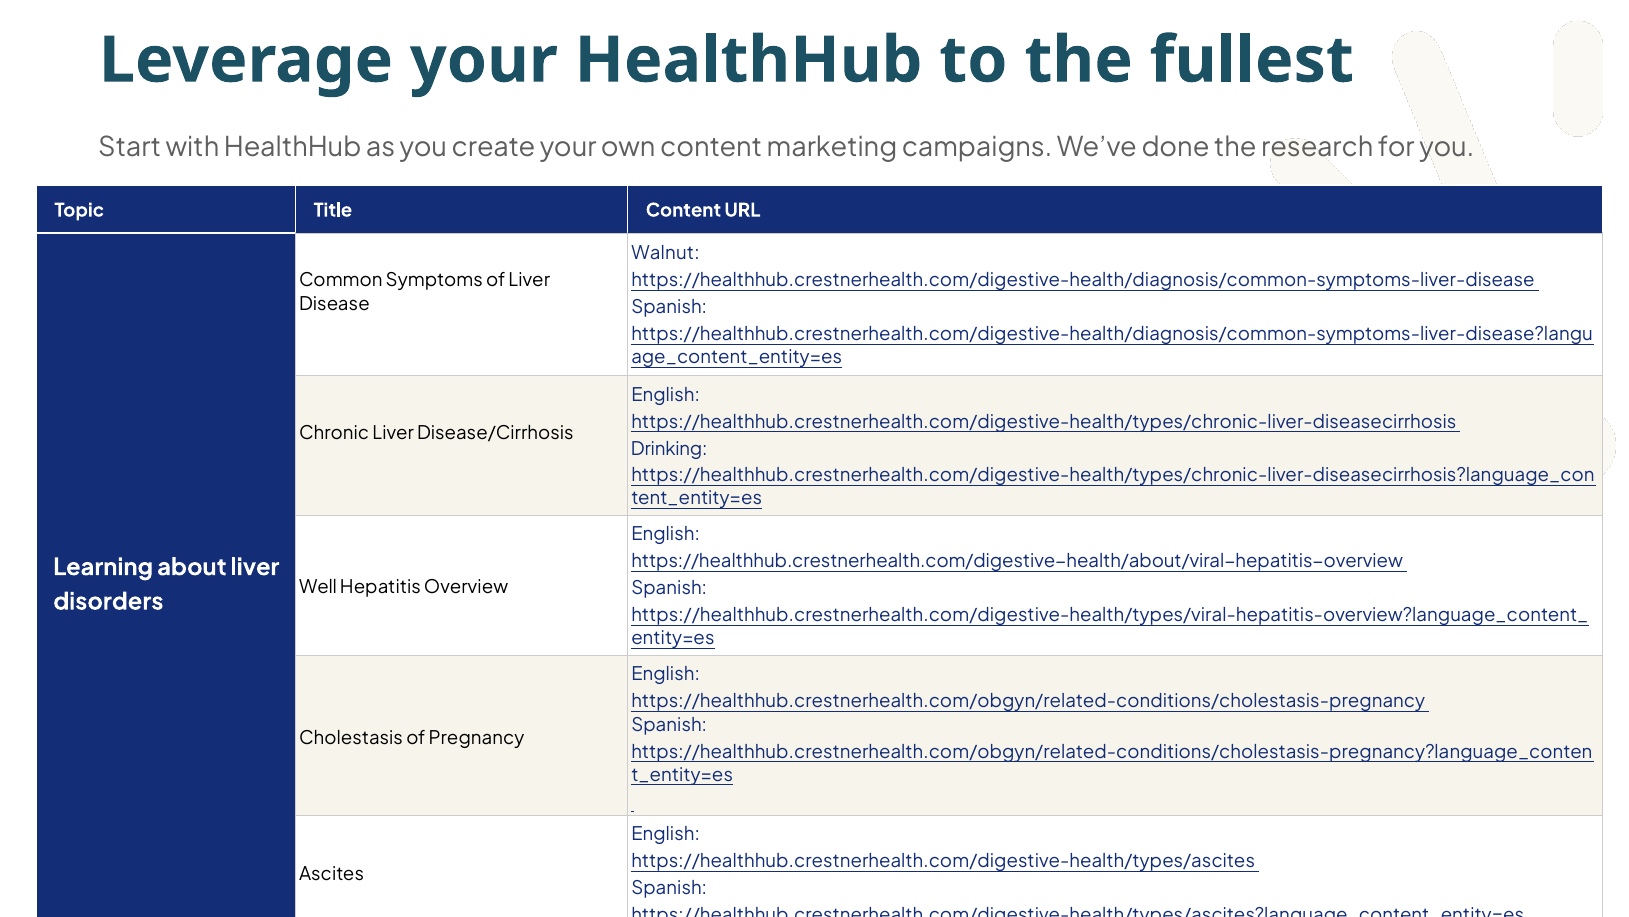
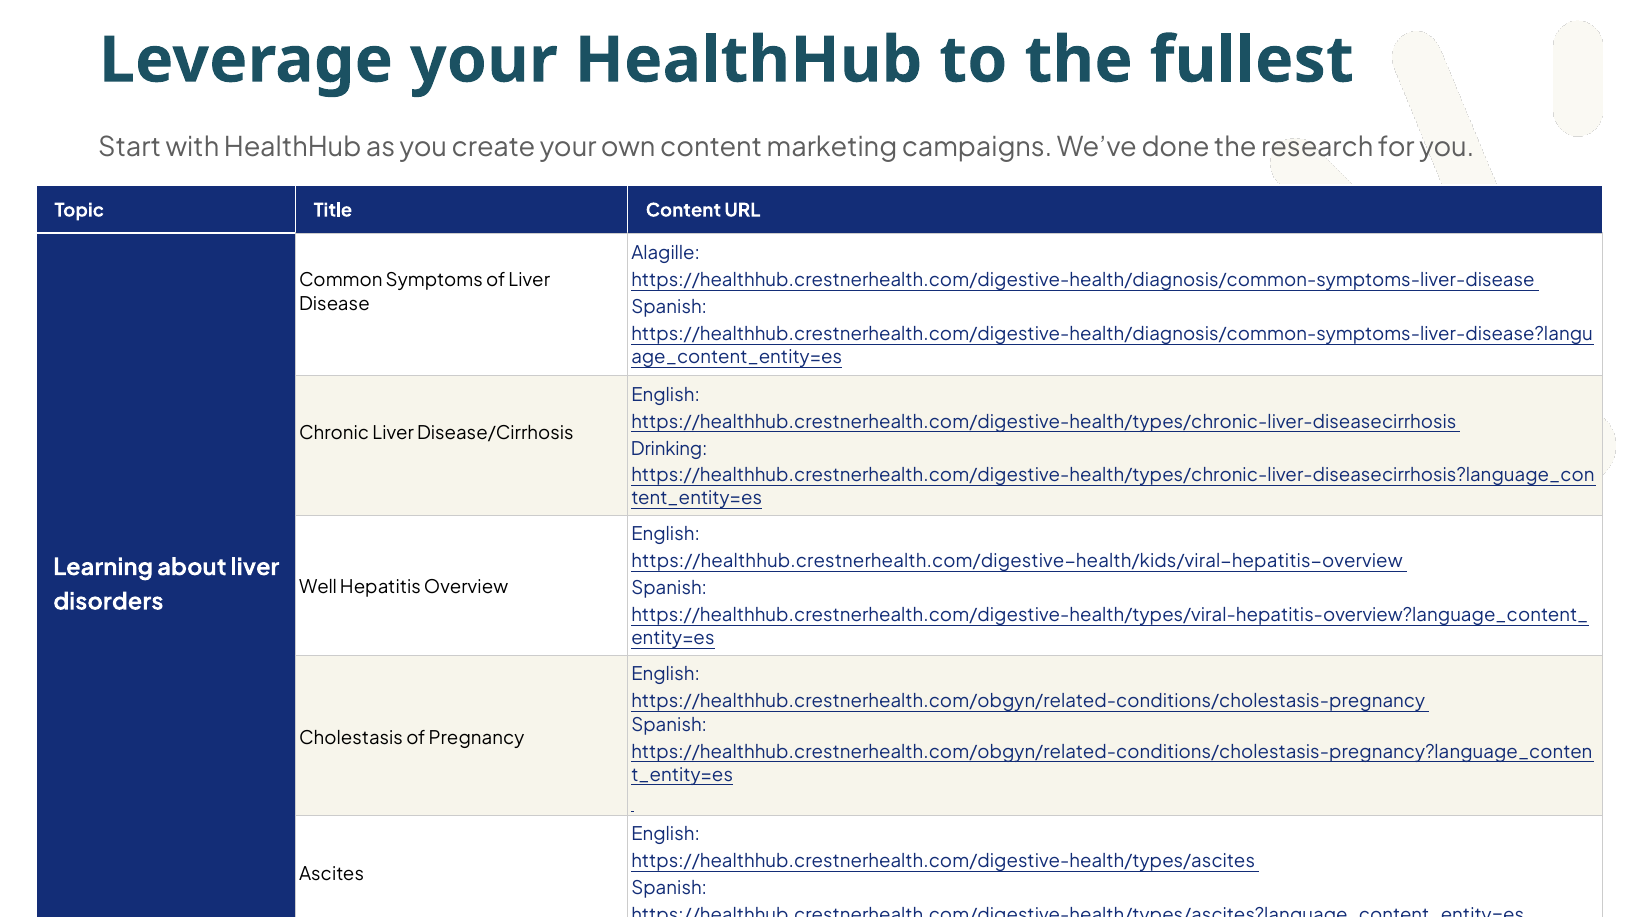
Walnut: Walnut -> Alagille (666, 253)
https://healthhub.crestnerhealth.com/digestive-health/about/viral-hepatitis-overview: https://healthhub.crestnerhealth.com/digestive-health/about/viral-hepatitis-overview -> https://healthhub.crestnerhealth.com/digestive-health/kids/viral-hepatitis-overview (1017, 561)
